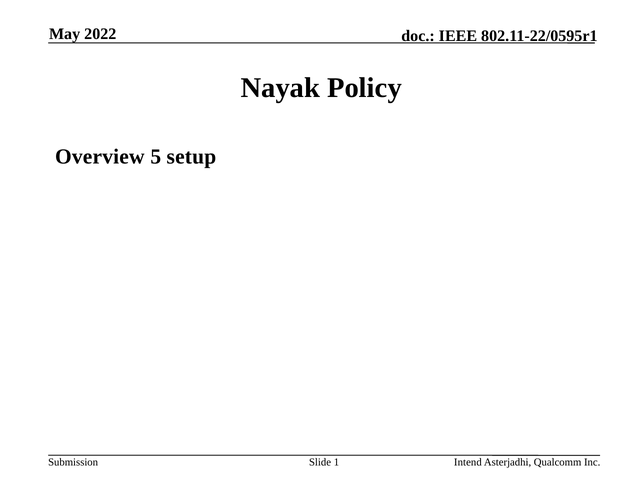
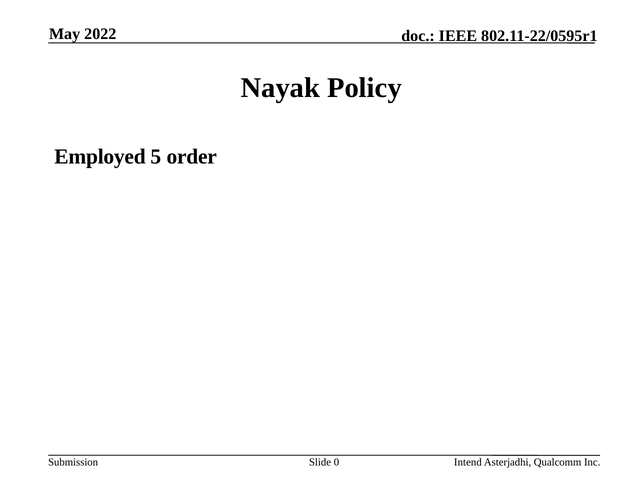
Overview: Overview -> Employed (100, 157)
setup: setup -> order (192, 157)
1: 1 -> 0 (336, 463)
